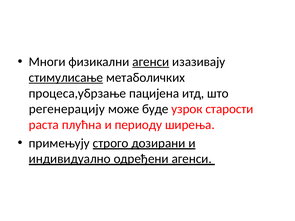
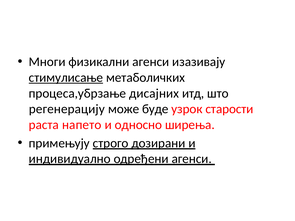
агенси underline: present -> none (151, 62)
пацијена: пацијена -> дисајних (154, 93)
плућна: плућна -> напето (82, 125)
периоду: периоду -> односно (138, 125)
